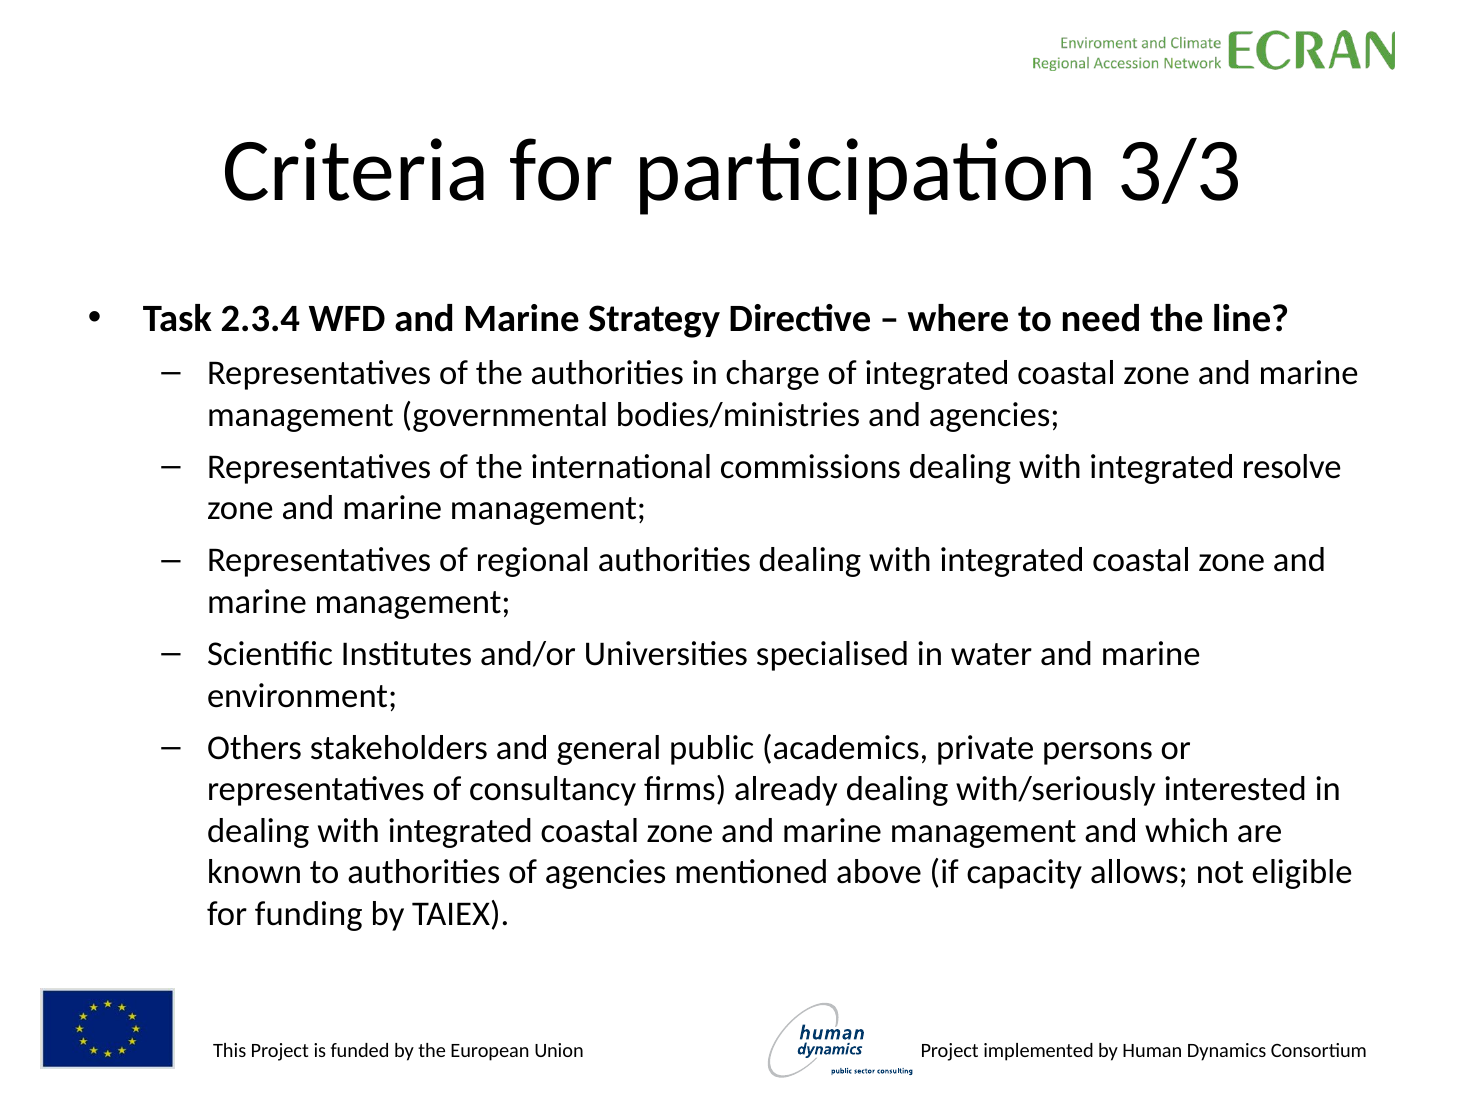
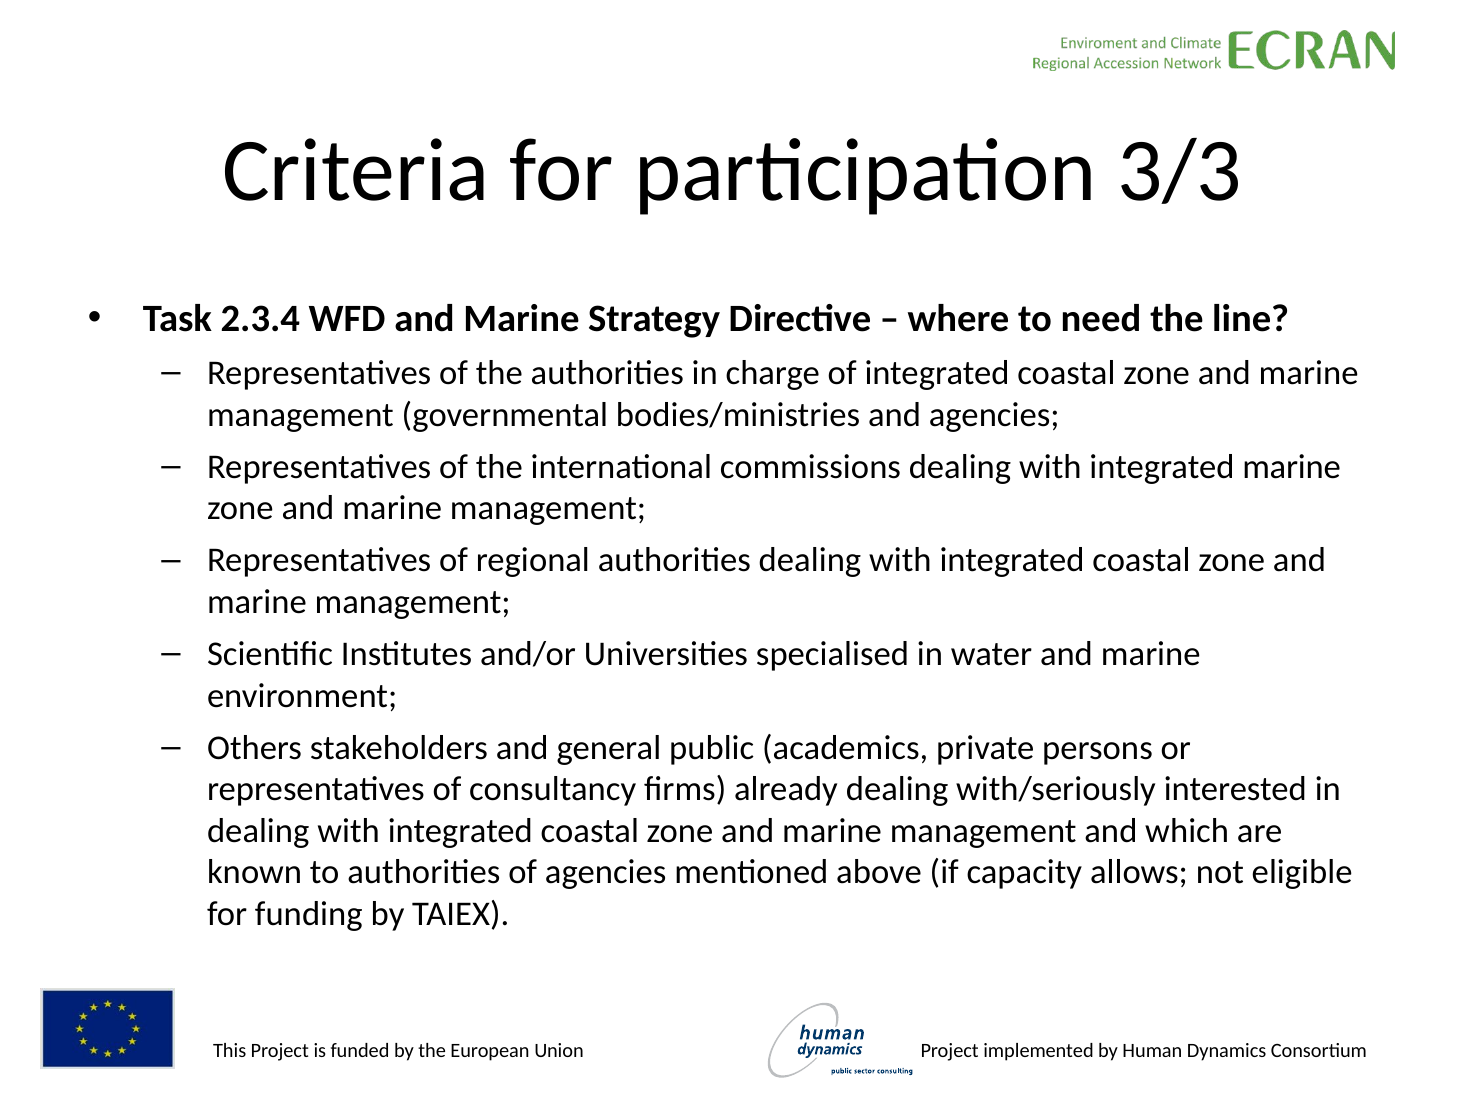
integrated resolve: resolve -> marine (1292, 467)
